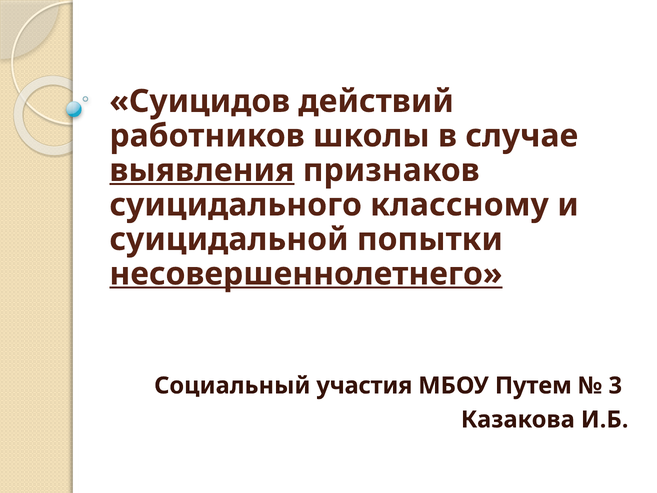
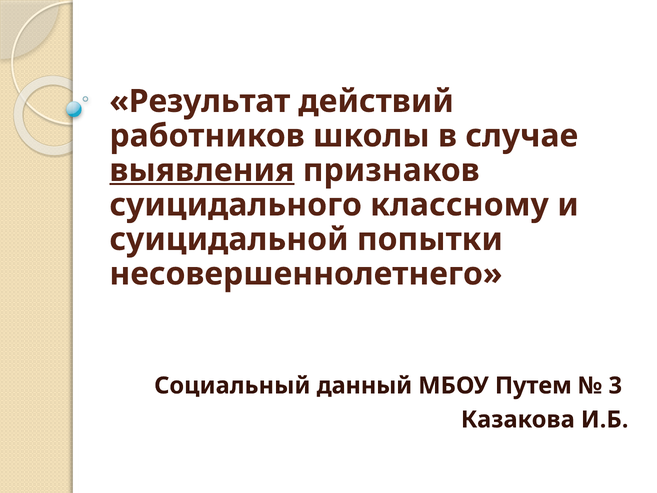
Суицидов: Суицидов -> Результат (200, 101)
несовершеннолетнего underline: present -> none (306, 274)
участия: участия -> данный (364, 385)
